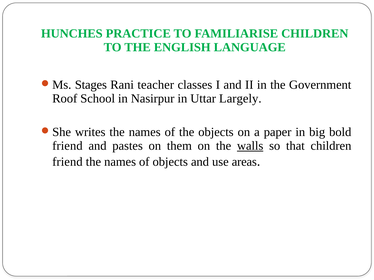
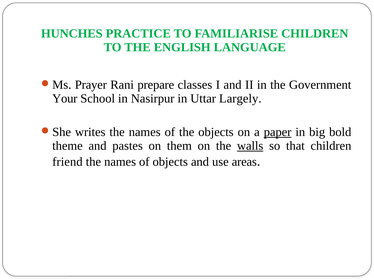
Stages: Stages -> Prayer (91, 85)
teacher: teacher -> prepare (156, 85)
Roof: Roof -> Your (65, 99)
paper underline: none -> present (278, 132)
friend: friend -> theme (67, 146)
